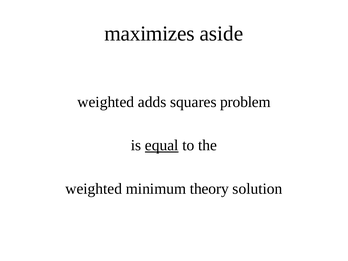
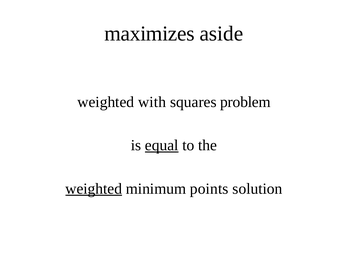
adds: adds -> with (152, 102)
weighted underline: none -> present (94, 189)
theory: theory -> points (209, 189)
